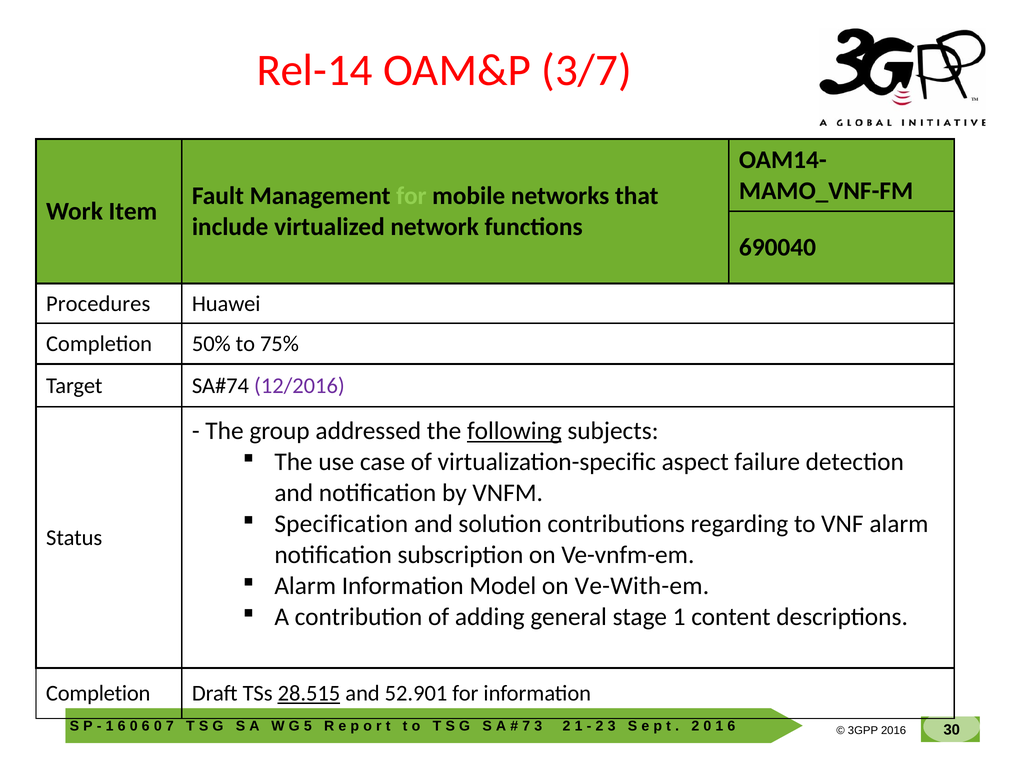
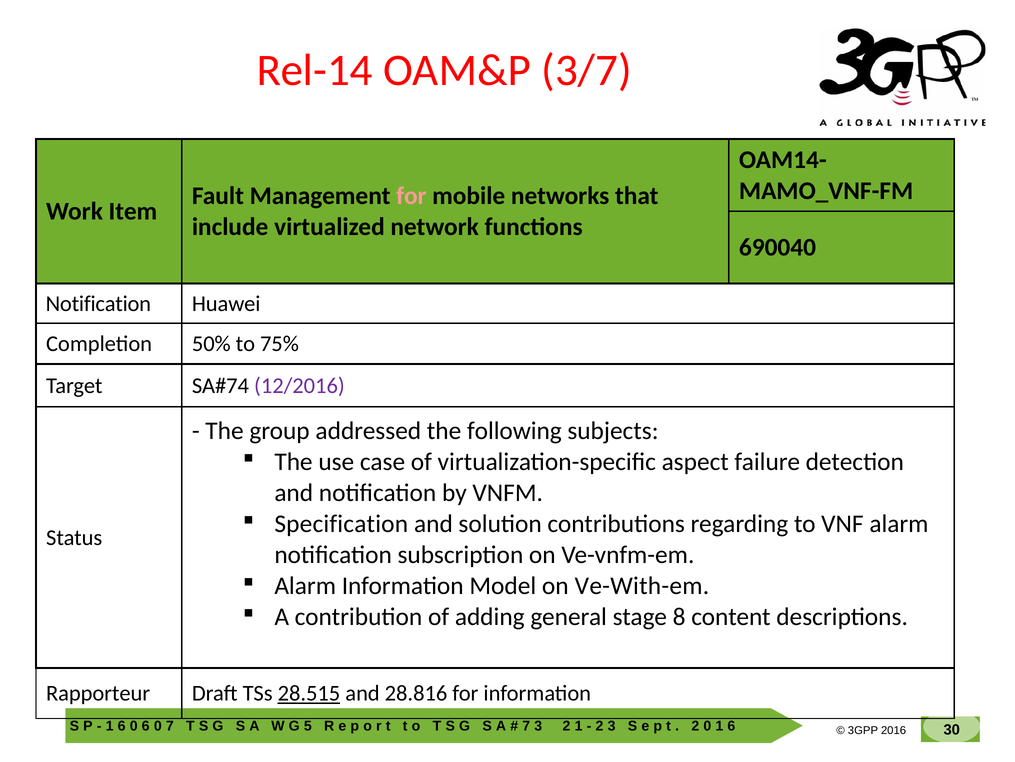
for colour: light green -> pink (411, 196)
Procedures: Procedures -> Notification (98, 303)
following underline: present -> none (514, 430)
stage 1: 1 -> 8 (679, 616)
Completion: Completion -> Rapporteur (98, 693)
52.901: 52.901 -> 28.816 (416, 693)
